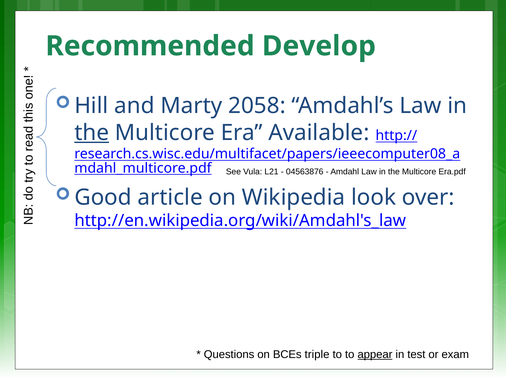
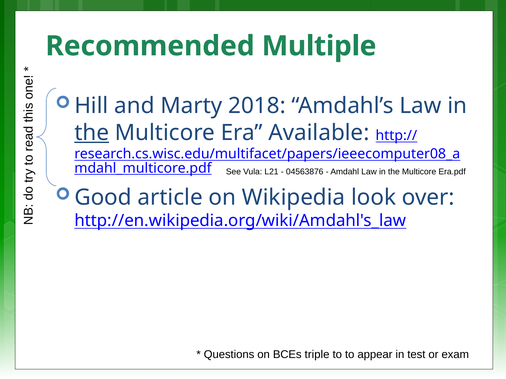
Develop: Develop -> Multiple (319, 46)
2058: 2058 -> 2018 (257, 106)
appear underline: present -> none (375, 355)
